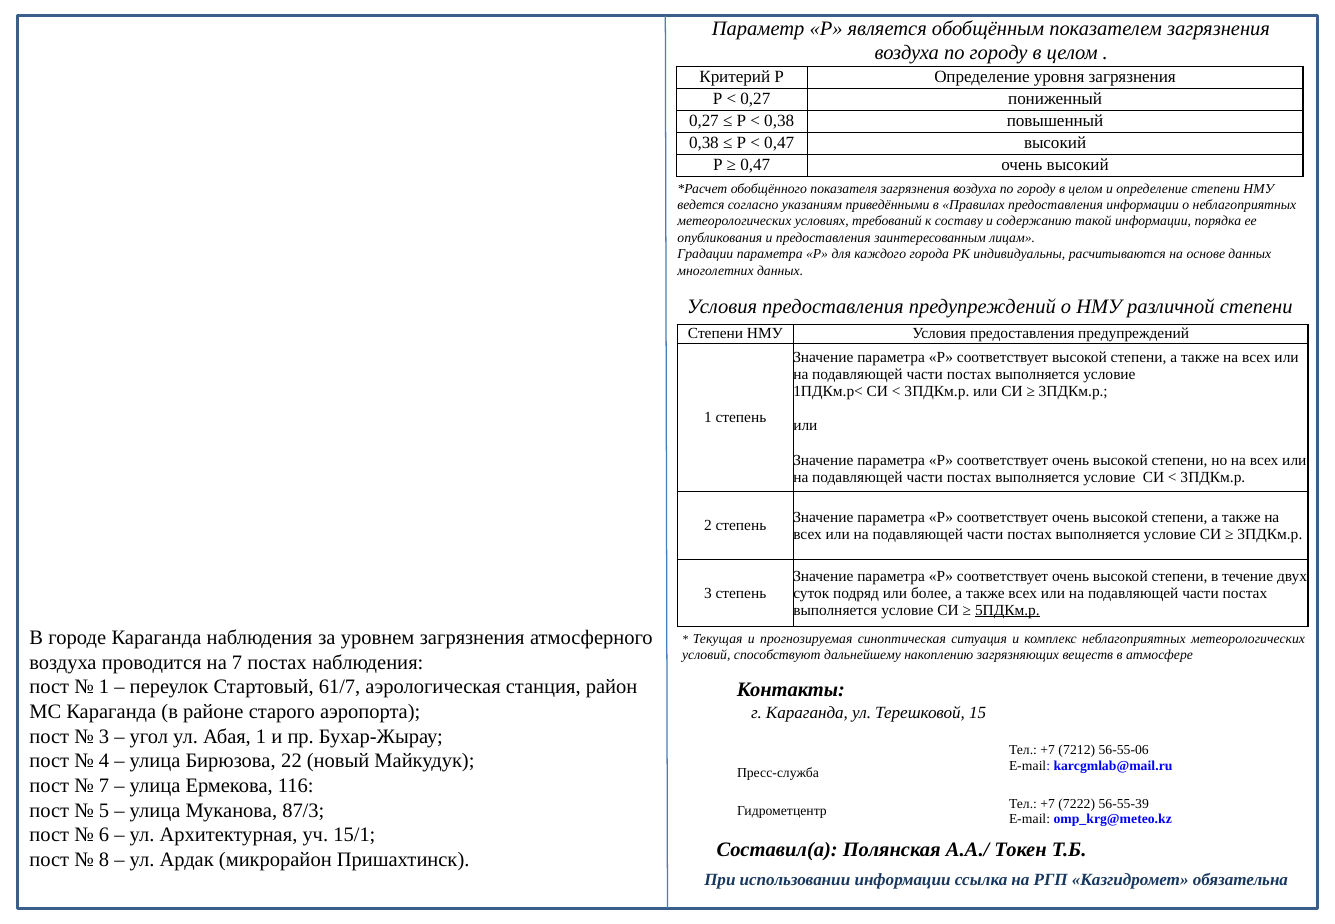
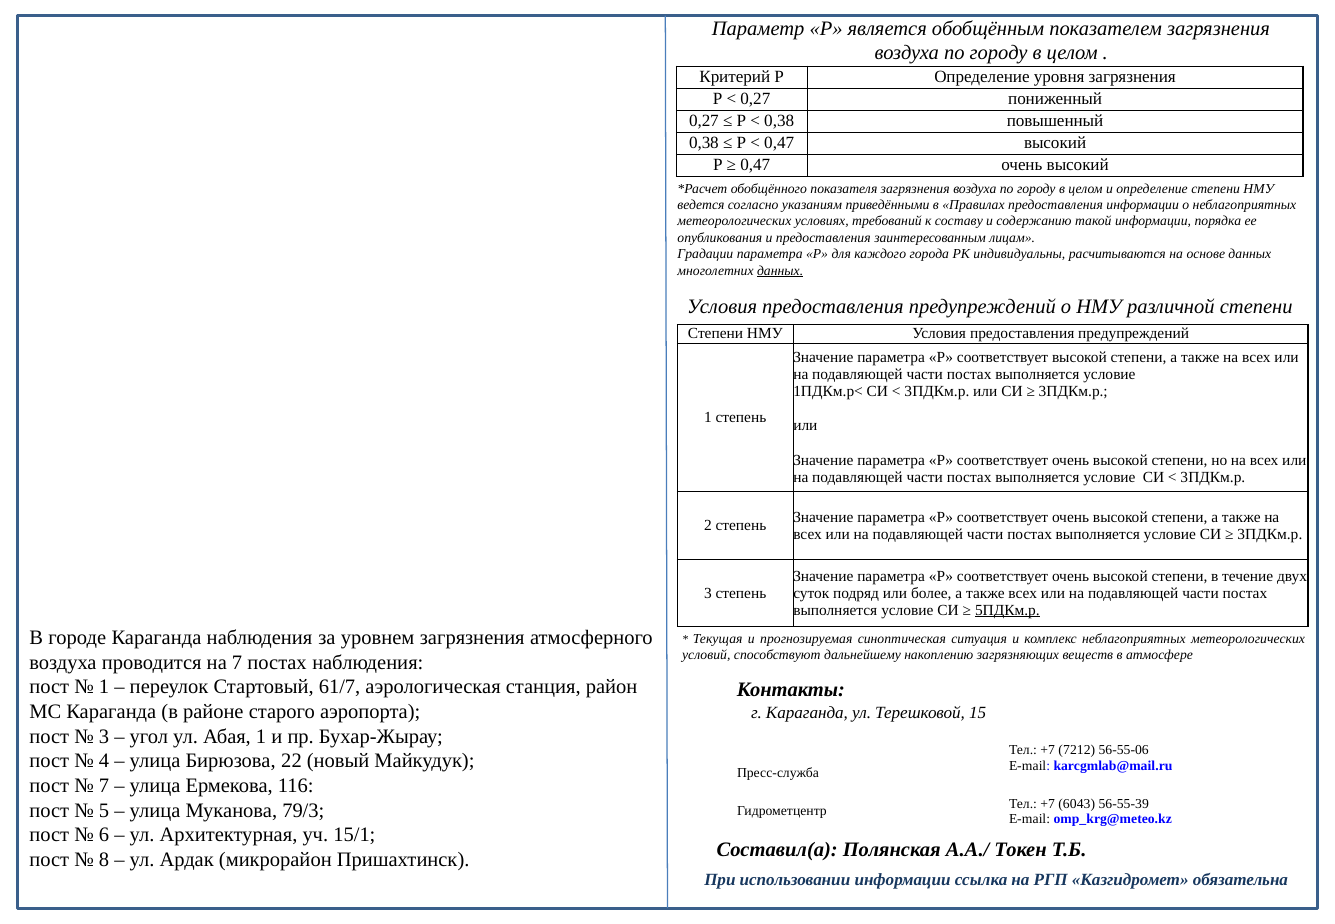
данных underline: none -> present (780, 271)
7222: 7222 -> 6043 (1077, 804)
87/3: 87/3 -> 79/3 (303, 811)
